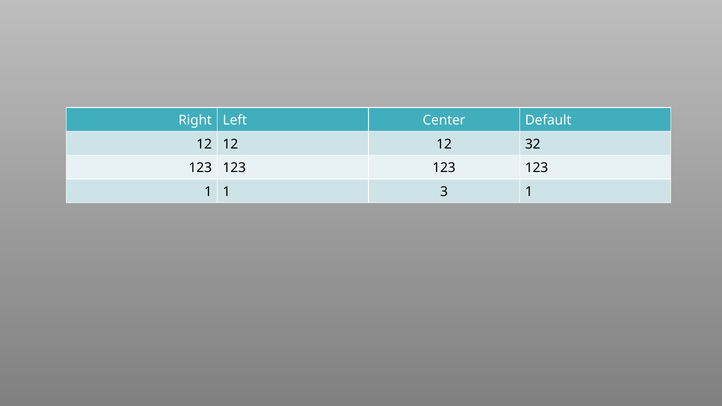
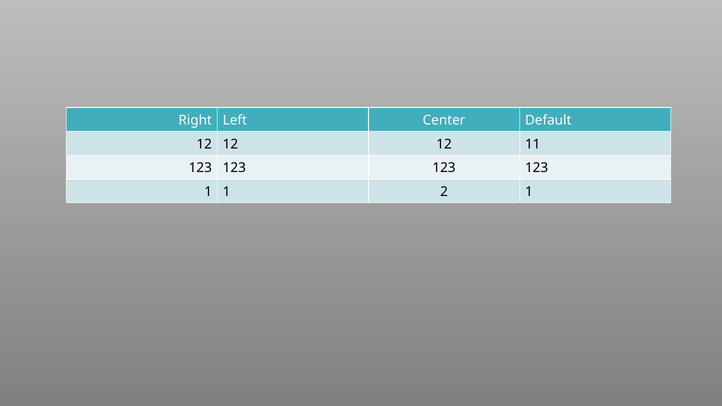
32: 32 -> 11 (533, 144)
3: 3 -> 2 (444, 192)
